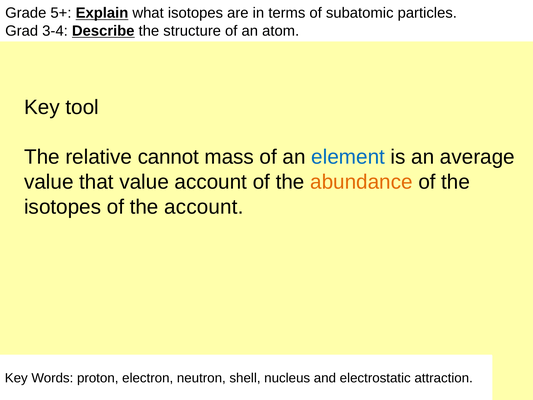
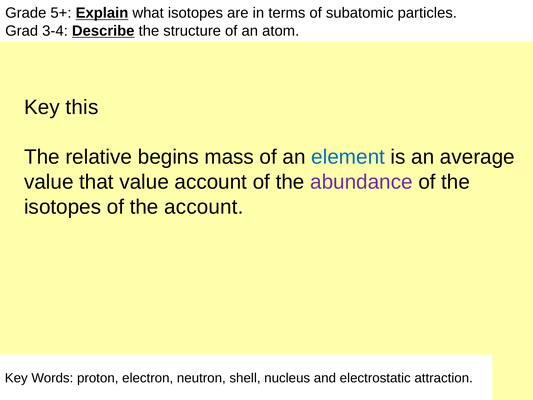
tool: tool -> this (82, 107)
cannot: cannot -> begins (168, 157)
abundance colour: orange -> purple (361, 182)
